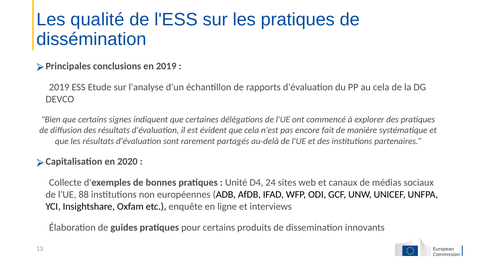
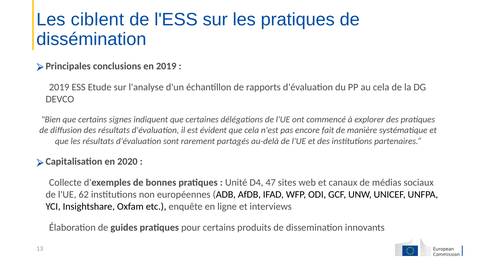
qualité: qualité -> ciblent (97, 20)
24: 24 -> 47 (271, 183)
88: 88 -> 62 (84, 195)
